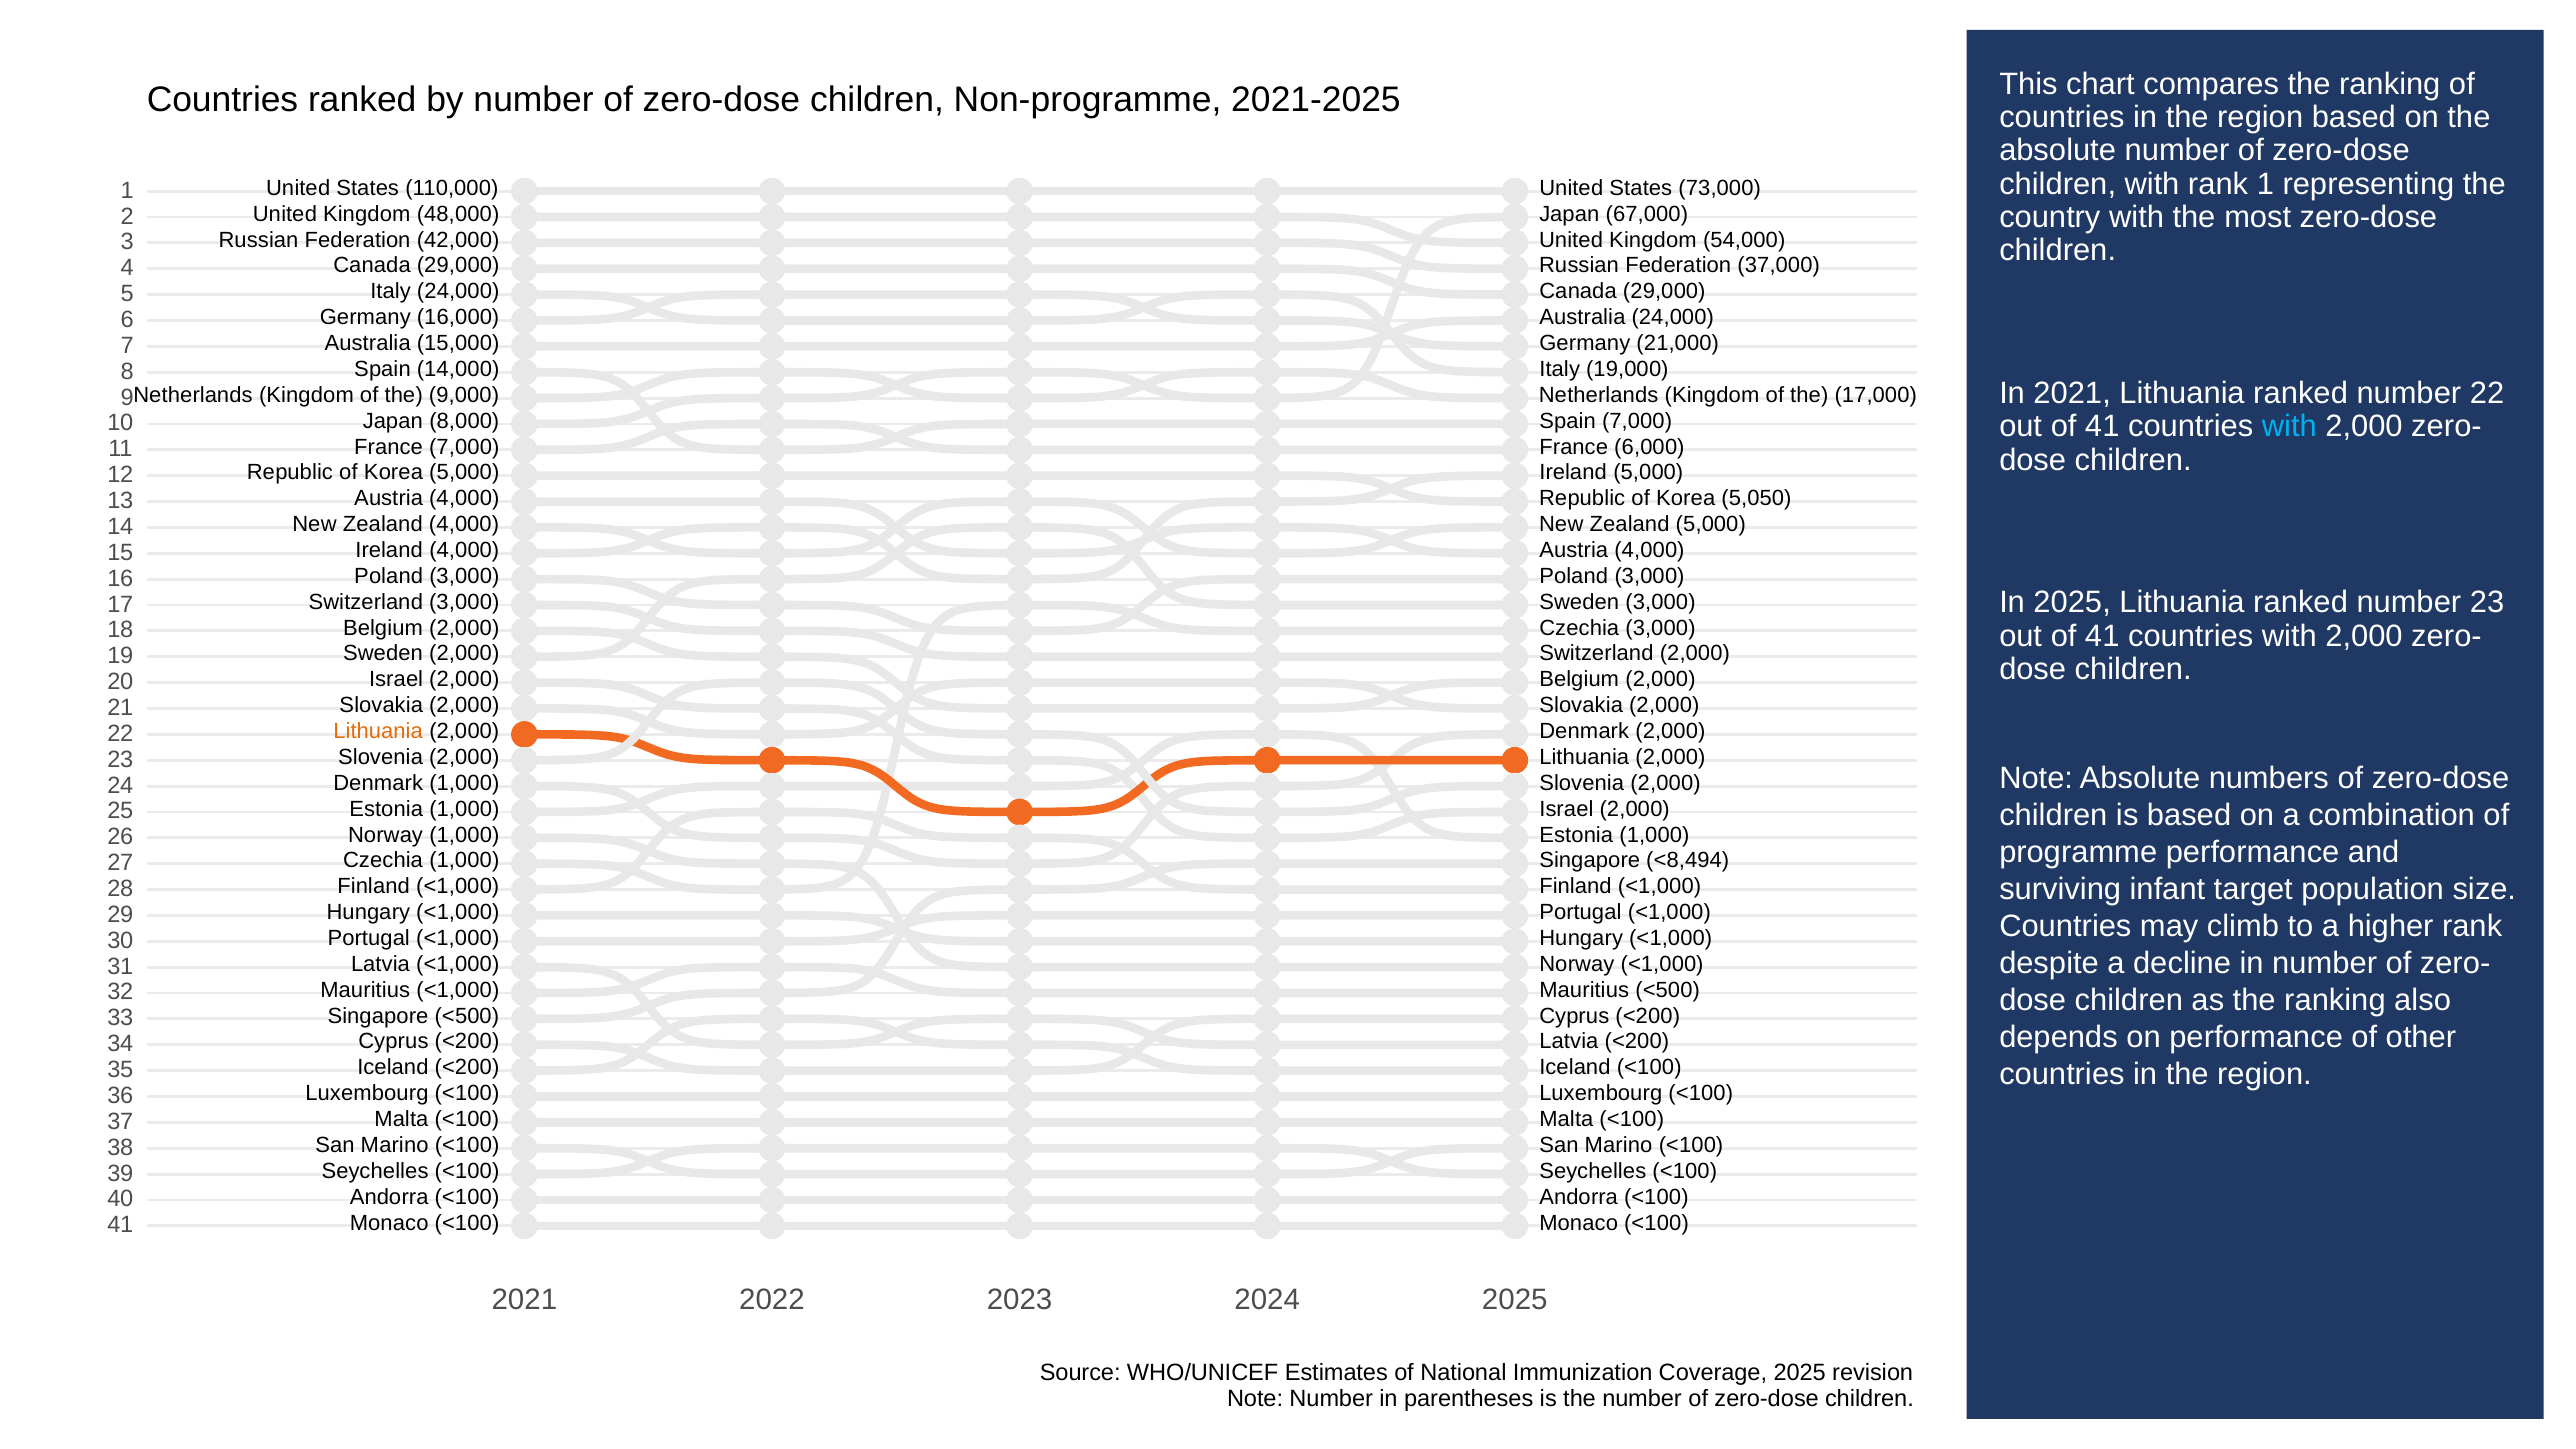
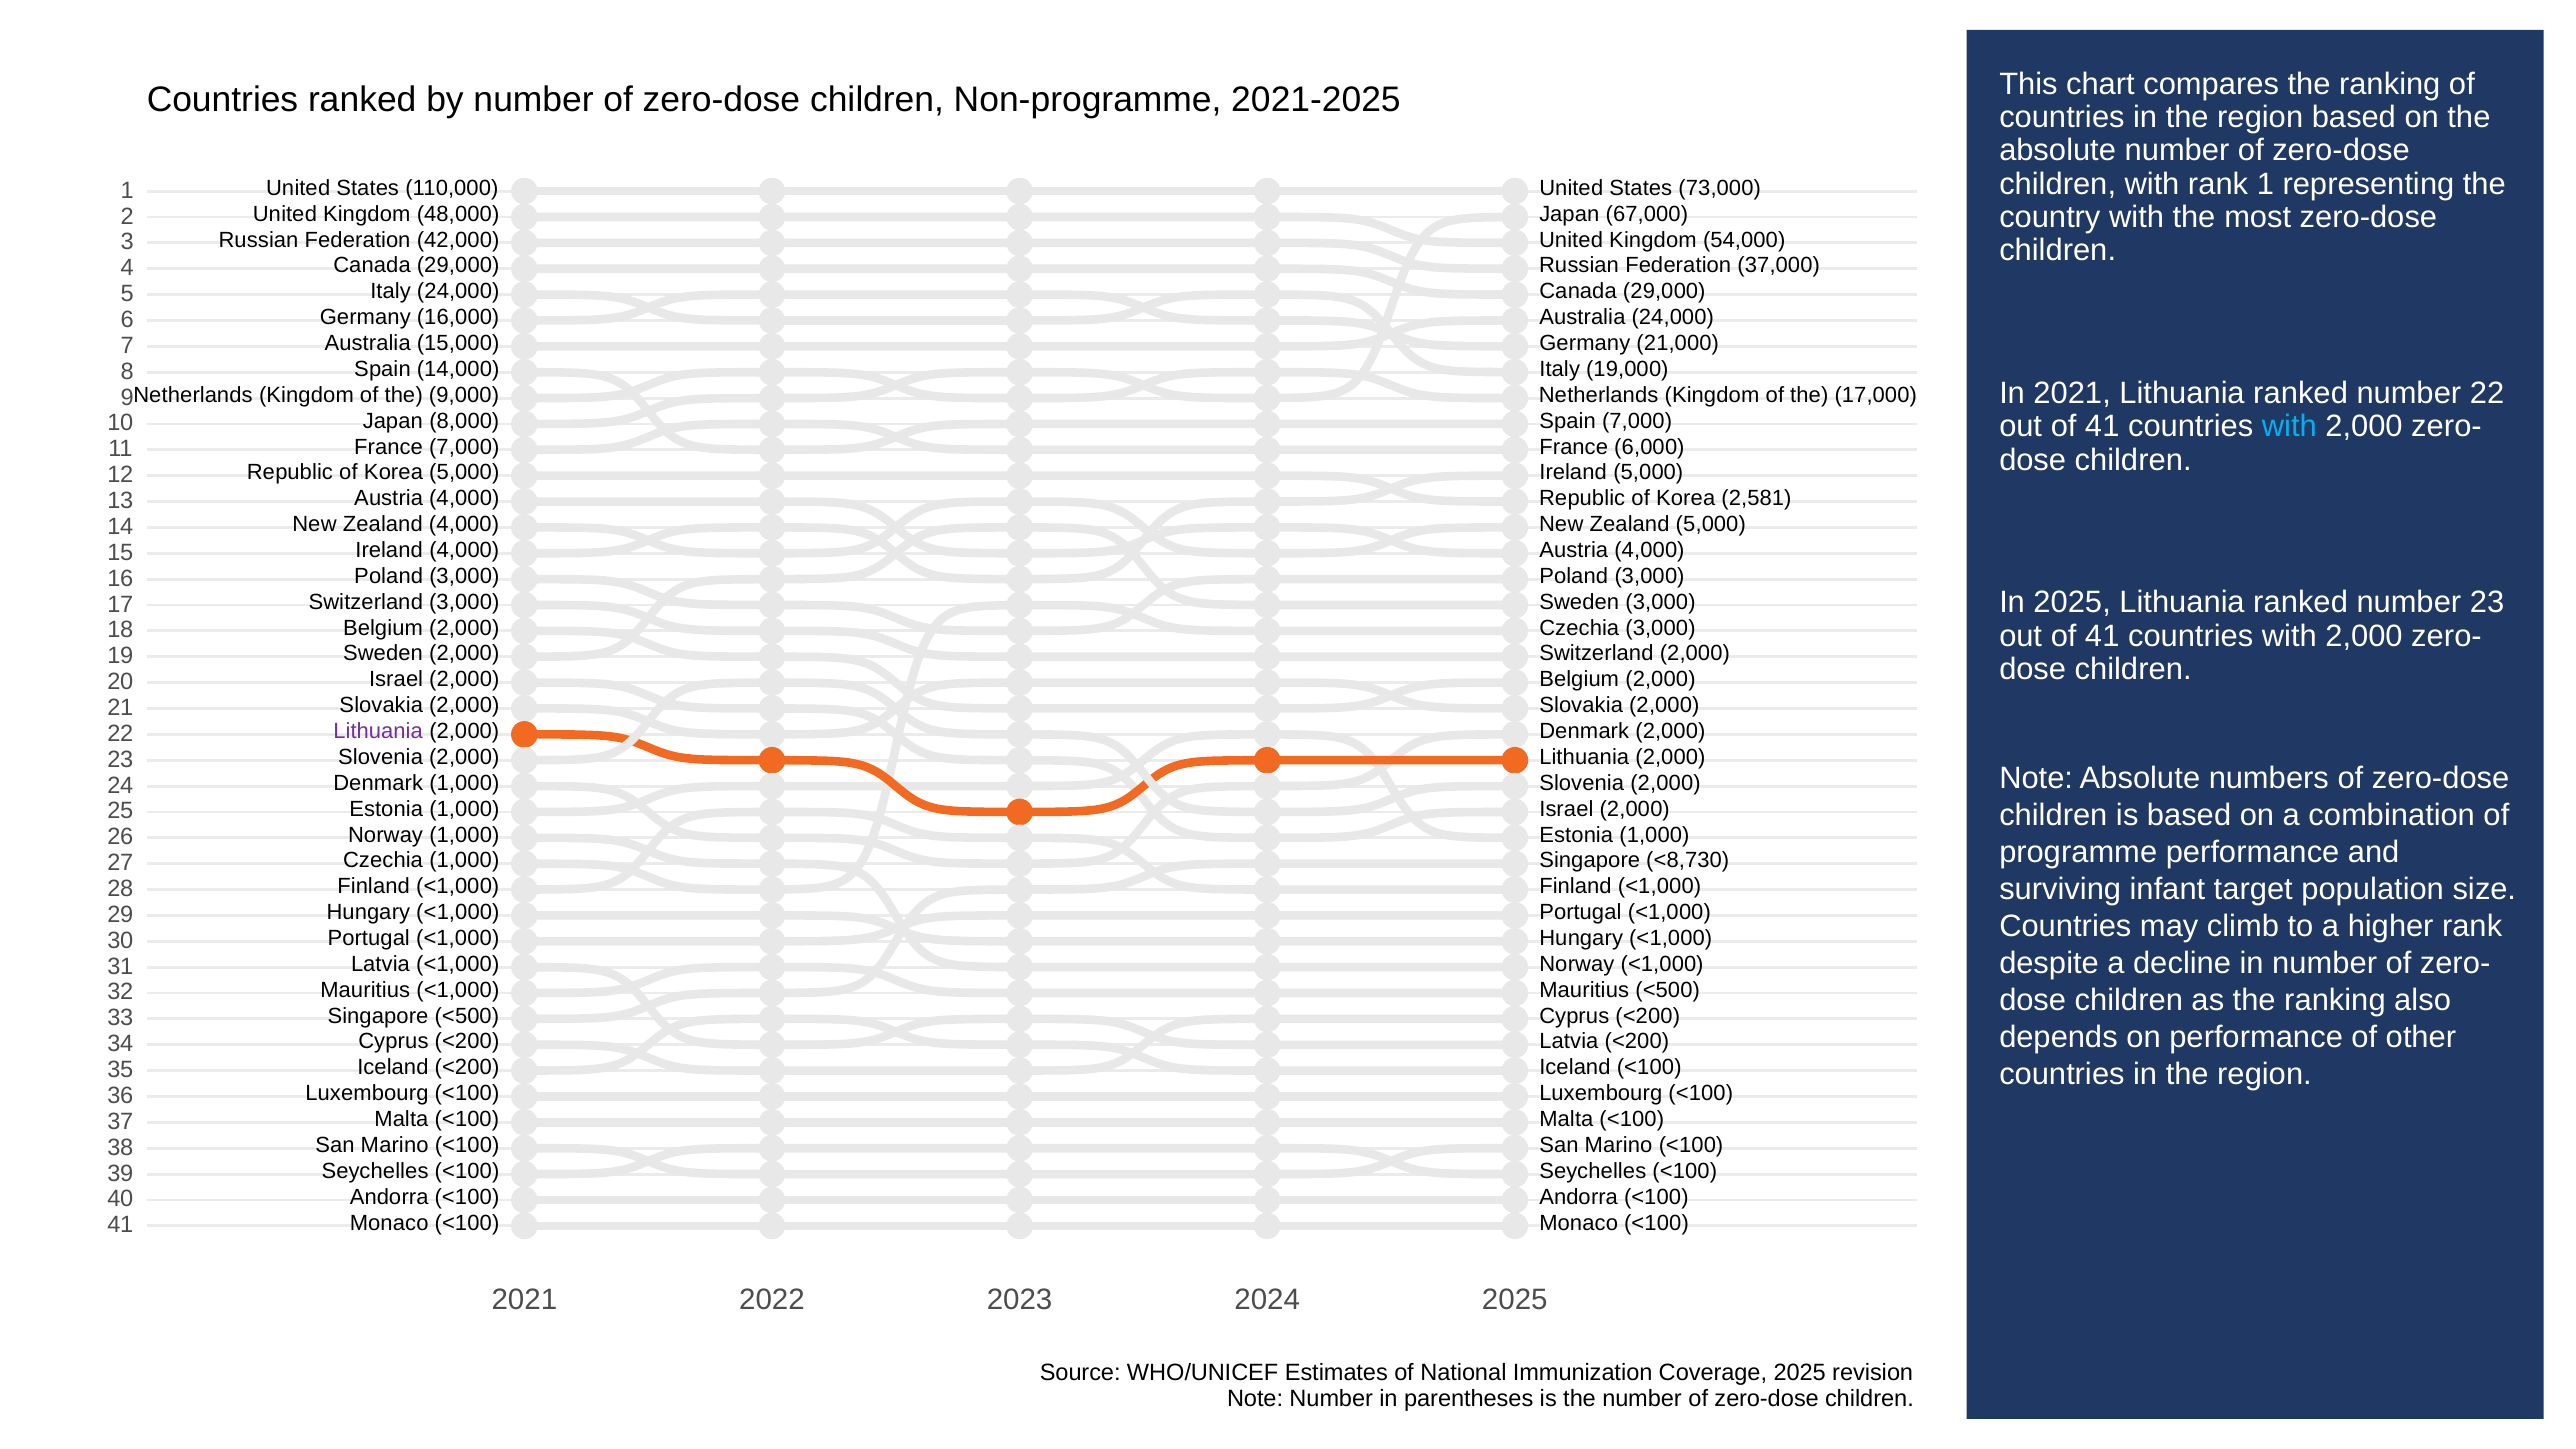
5,050: 5,050 -> 2,581 (1756, 499)
Lithuania colour: orange -> purple (378, 731)
<8,494: <8,494 -> <8,730 (1688, 861)
